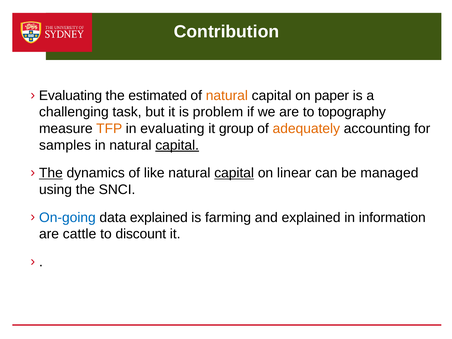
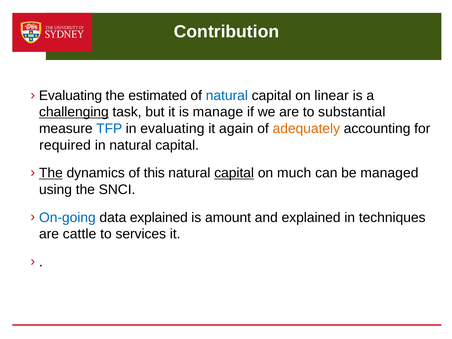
natural colour: orange -> blue (227, 96)
paper: paper -> linear (332, 96)
challenging underline: none -> present (74, 112)
problem: problem -> manage (218, 112)
topography: topography -> substantial (352, 112)
TFP colour: orange -> blue (109, 129)
group: group -> again (236, 129)
samples: samples -> required (65, 145)
capital underline: present -> none (177, 145)
like: like -> this (154, 173)
linear: linear -> much (294, 173)
farming: farming -> amount (228, 217)
information: information -> techniques (392, 217)
discount: discount -> services (141, 234)
